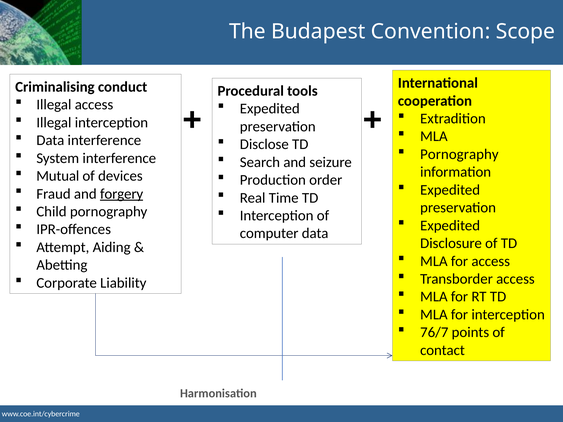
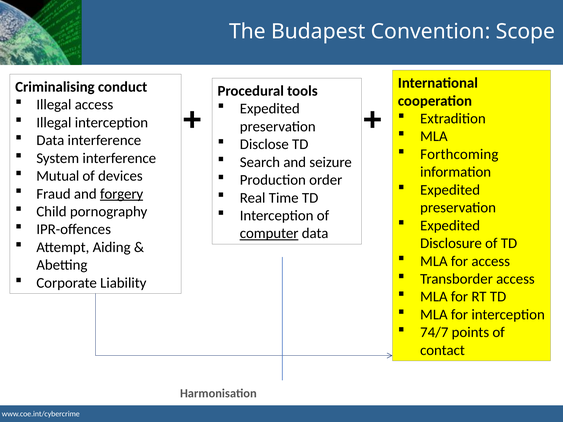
Pornography: Pornography -> Forthcoming (459, 154)
computer underline: none -> present (269, 234)
76/7: 76/7 -> 74/7 (434, 333)
